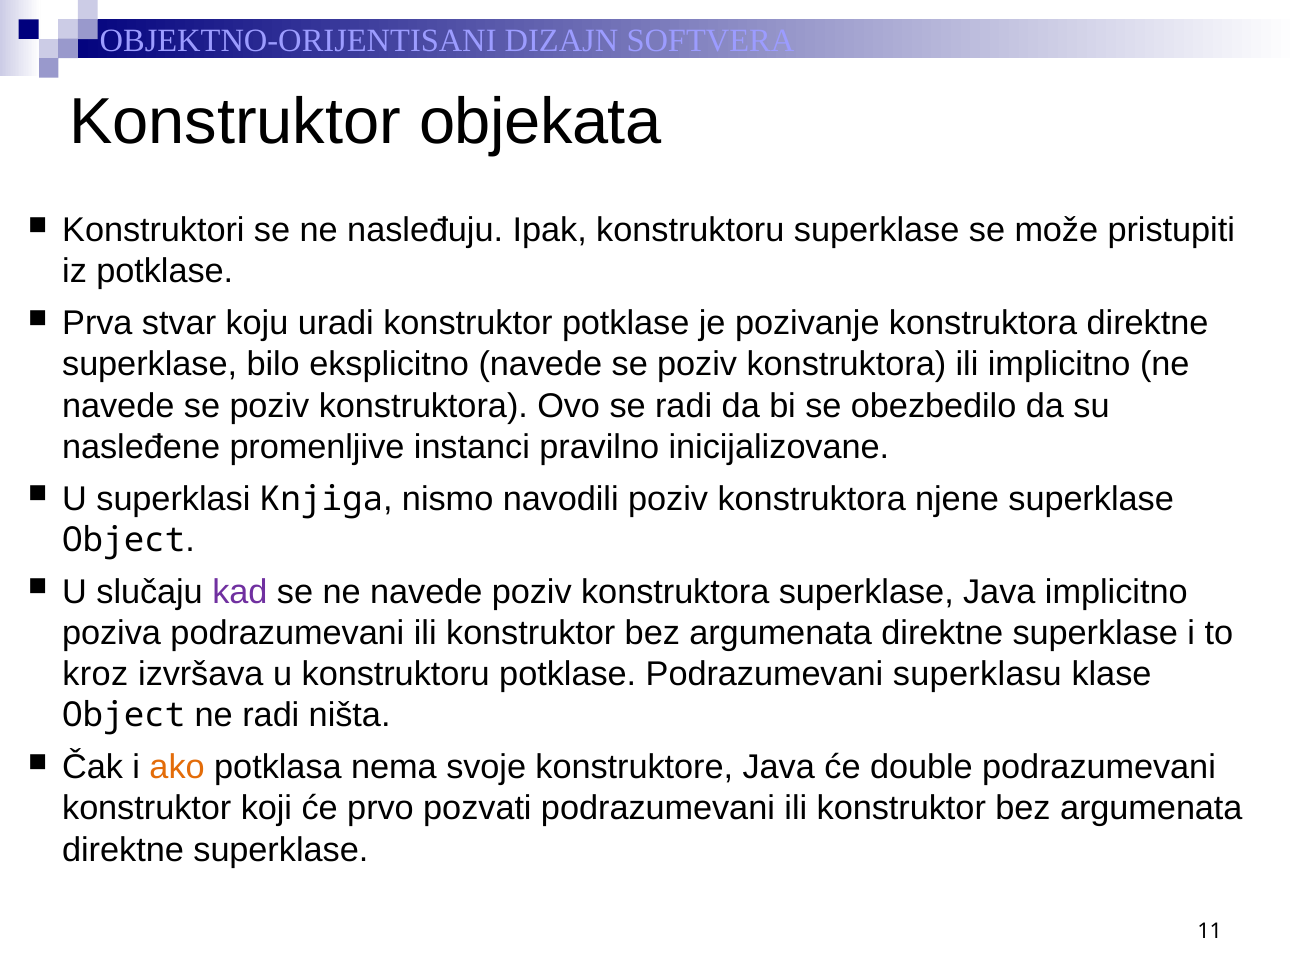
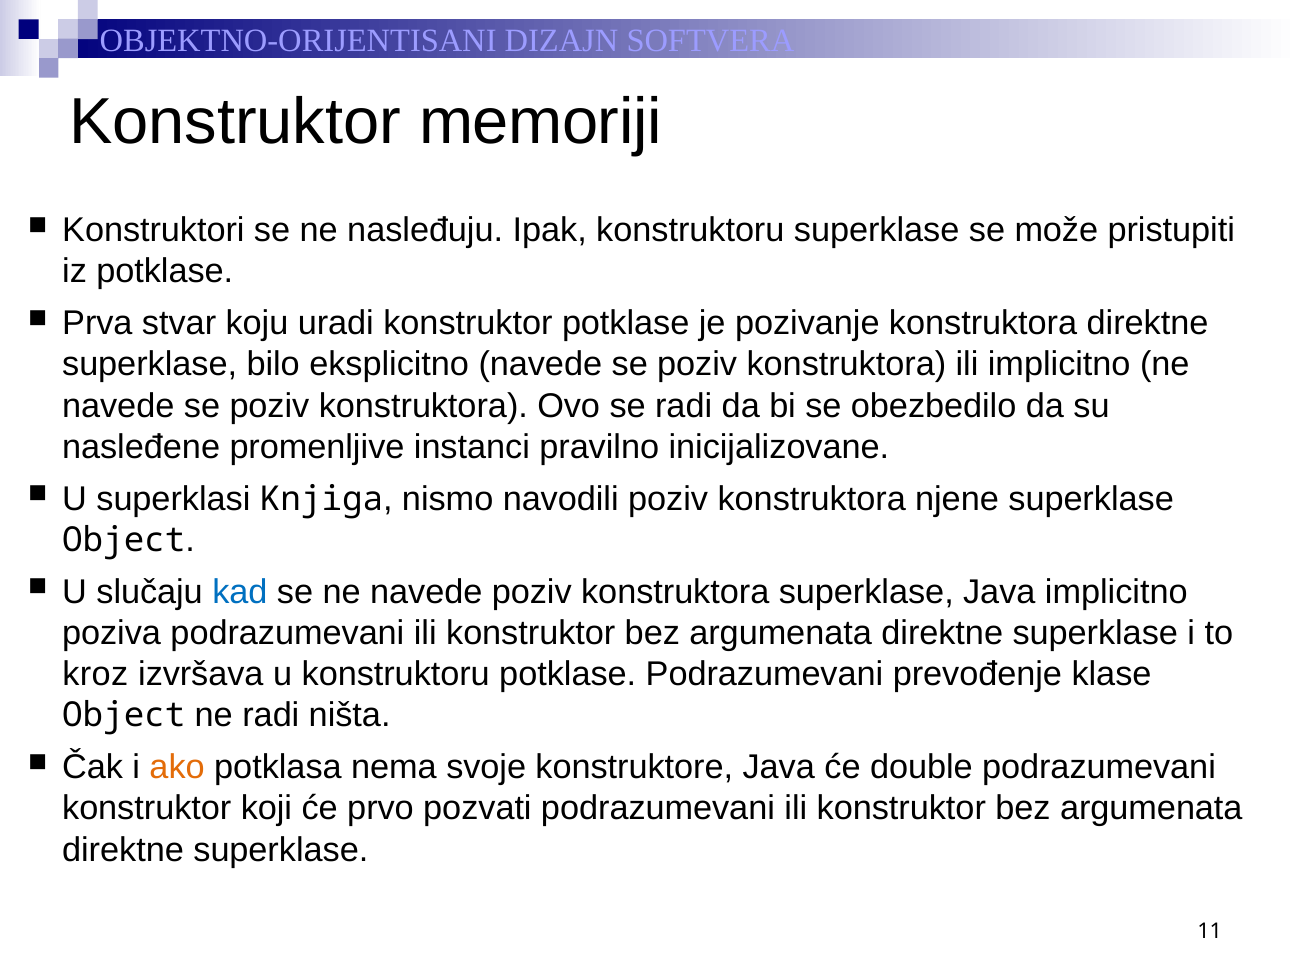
objekata: objekata -> memoriji (540, 122)
kad colour: purple -> blue (240, 592)
superklasu: superklasu -> prevođenje (977, 674)
